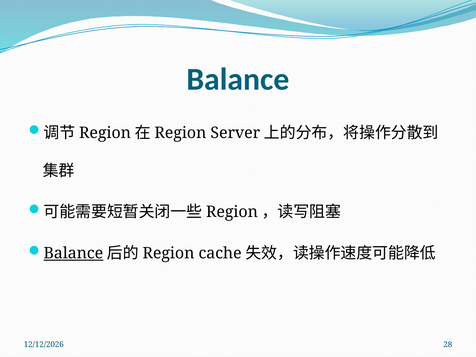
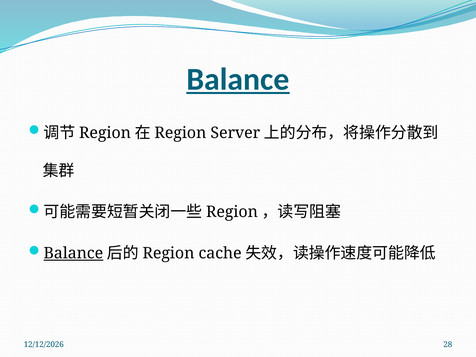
Balance underline: none -> present (238, 79)
